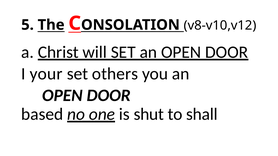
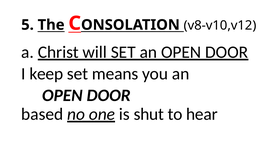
your: your -> keep (46, 74)
others: others -> means (115, 74)
shall: shall -> hear (202, 114)
